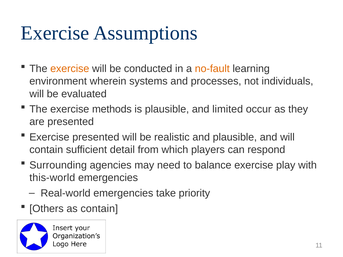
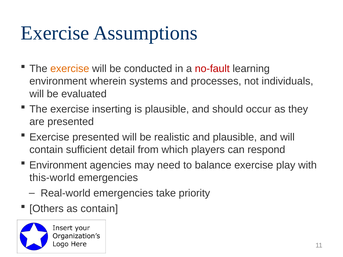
no-fault colour: orange -> red (212, 69)
methods: methods -> inserting (112, 109)
limited: limited -> should (228, 109)
Surrounding: Surrounding -> Environment (58, 165)
